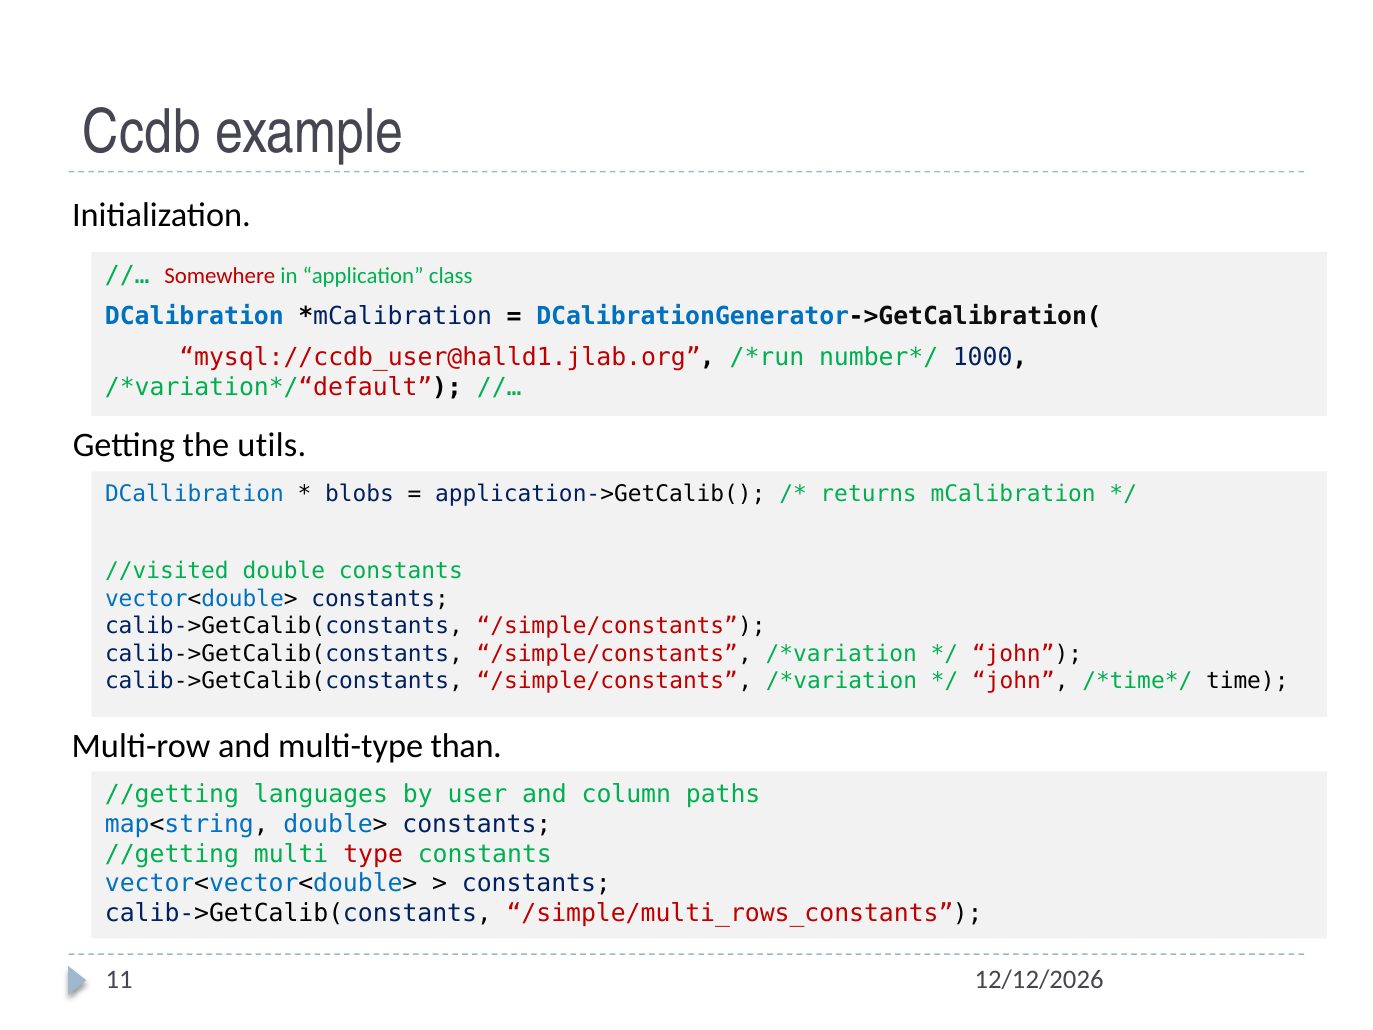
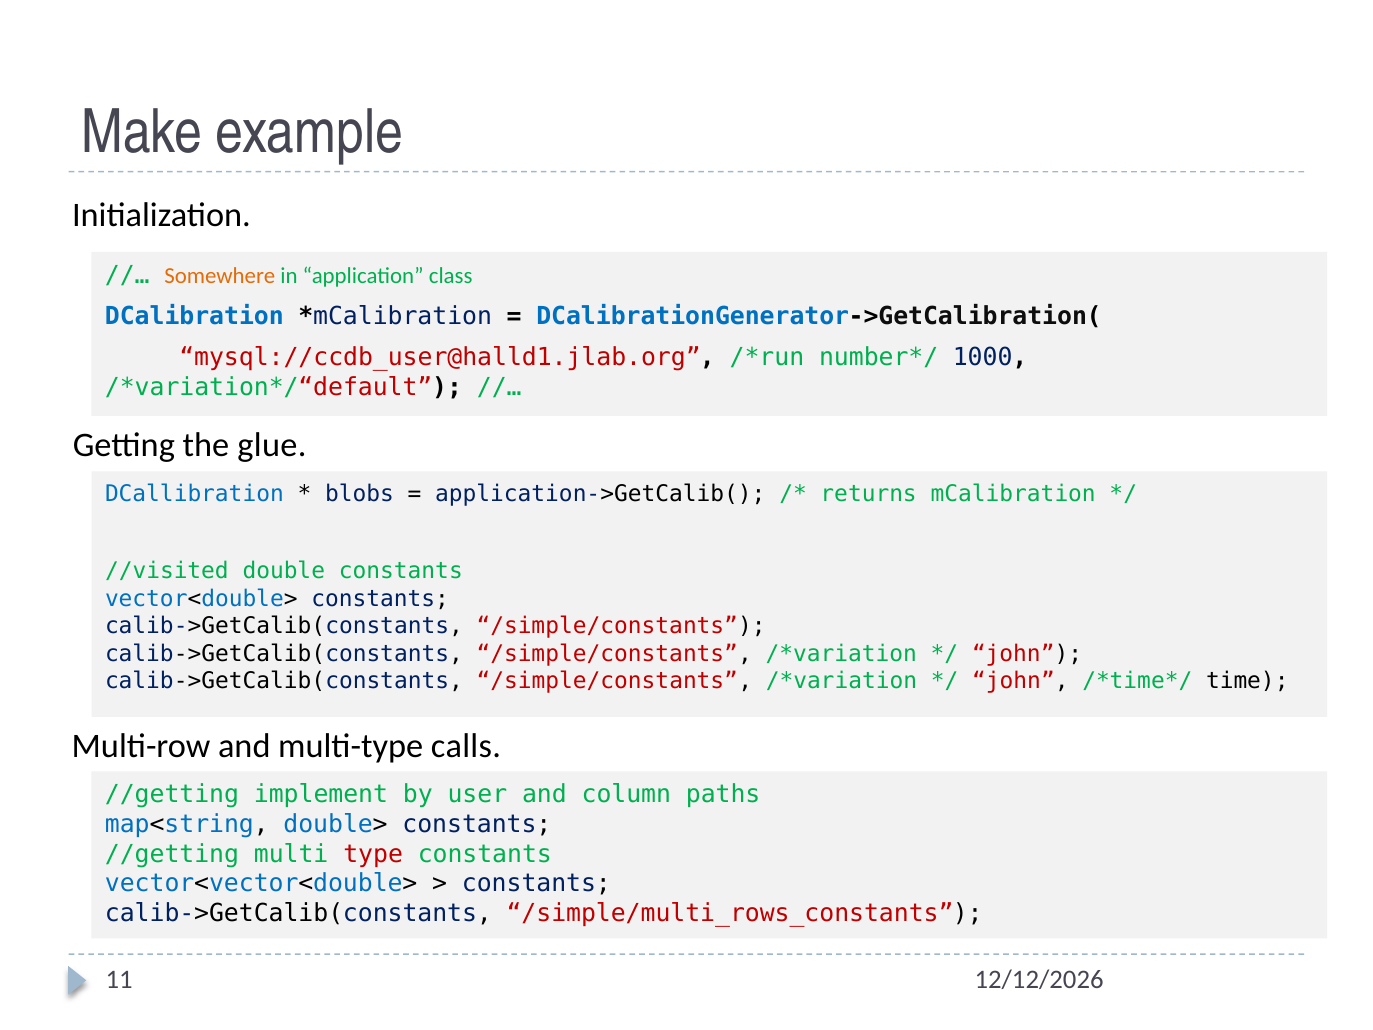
Ccdb: Ccdb -> Make (142, 132)
Somewhere colour: red -> orange (220, 276)
utils: utils -> glue (272, 446)
than: than -> calls (466, 745)
languages: languages -> implement (321, 795)
